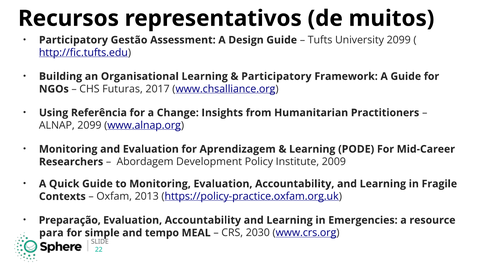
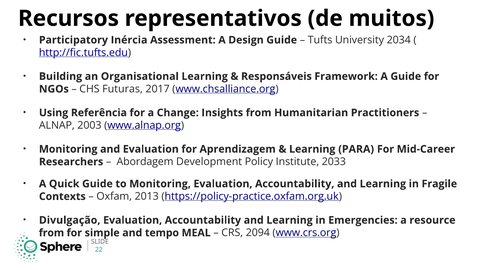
Gestão: Gestão -> Inércia (129, 40)
University 2099: 2099 -> 2034 (399, 40)
Participatory: Participatory -> Responsáveis (276, 76)
ALNAP 2099: 2099 -> 2003 (89, 125)
PODE: PODE -> PARA (356, 149)
2009: 2009 -> 2033 (334, 161)
Preparação: Preparação -> Divulgação (70, 220)
para: para -> from (51, 232)
2030: 2030 -> 2094 (258, 232)
